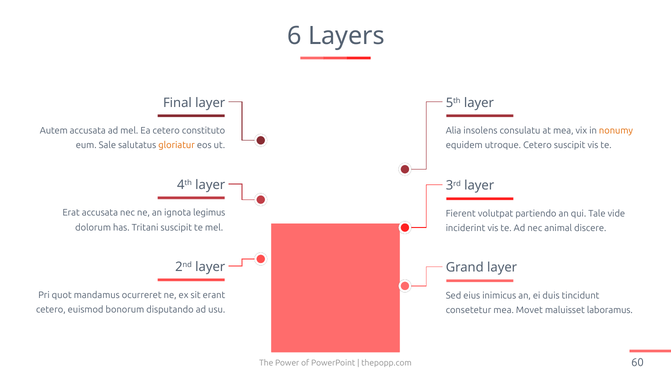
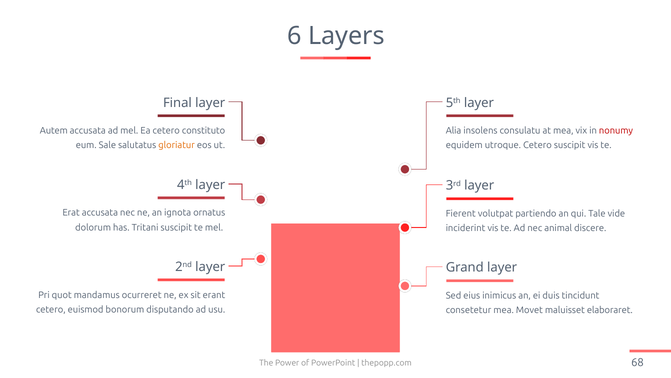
nonumy colour: orange -> red (616, 131)
legimus: legimus -> ornatus (209, 213)
laboramus: laboramus -> elaboraret (610, 310)
60: 60 -> 68 (637, 362)
